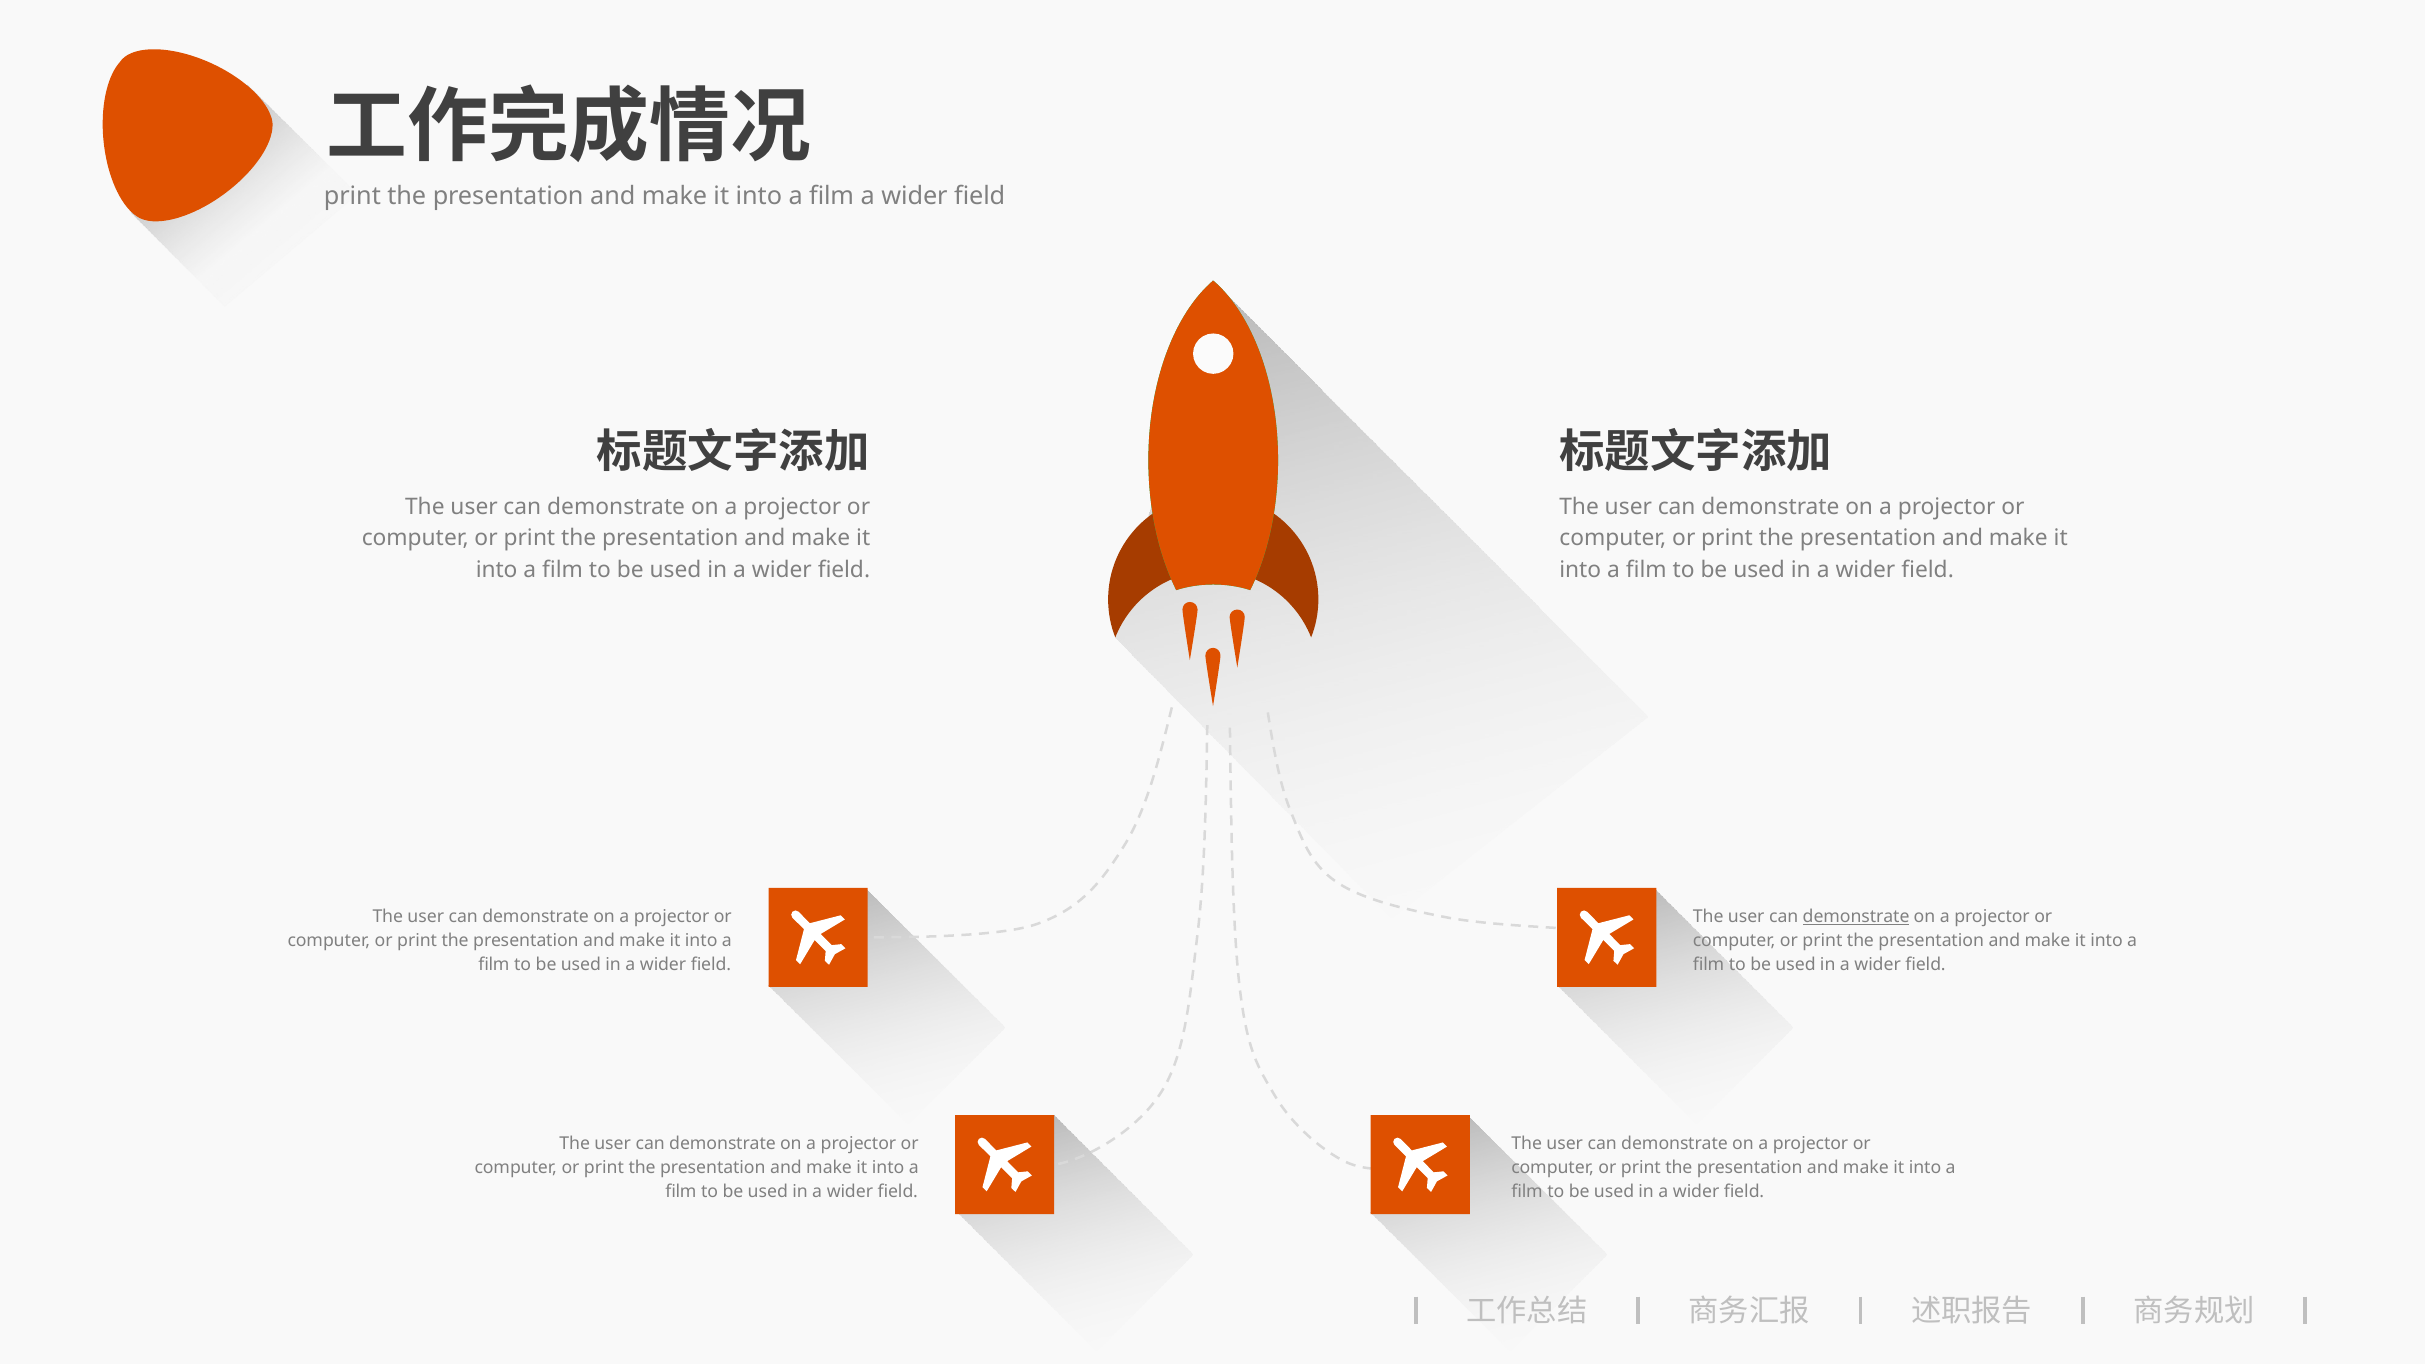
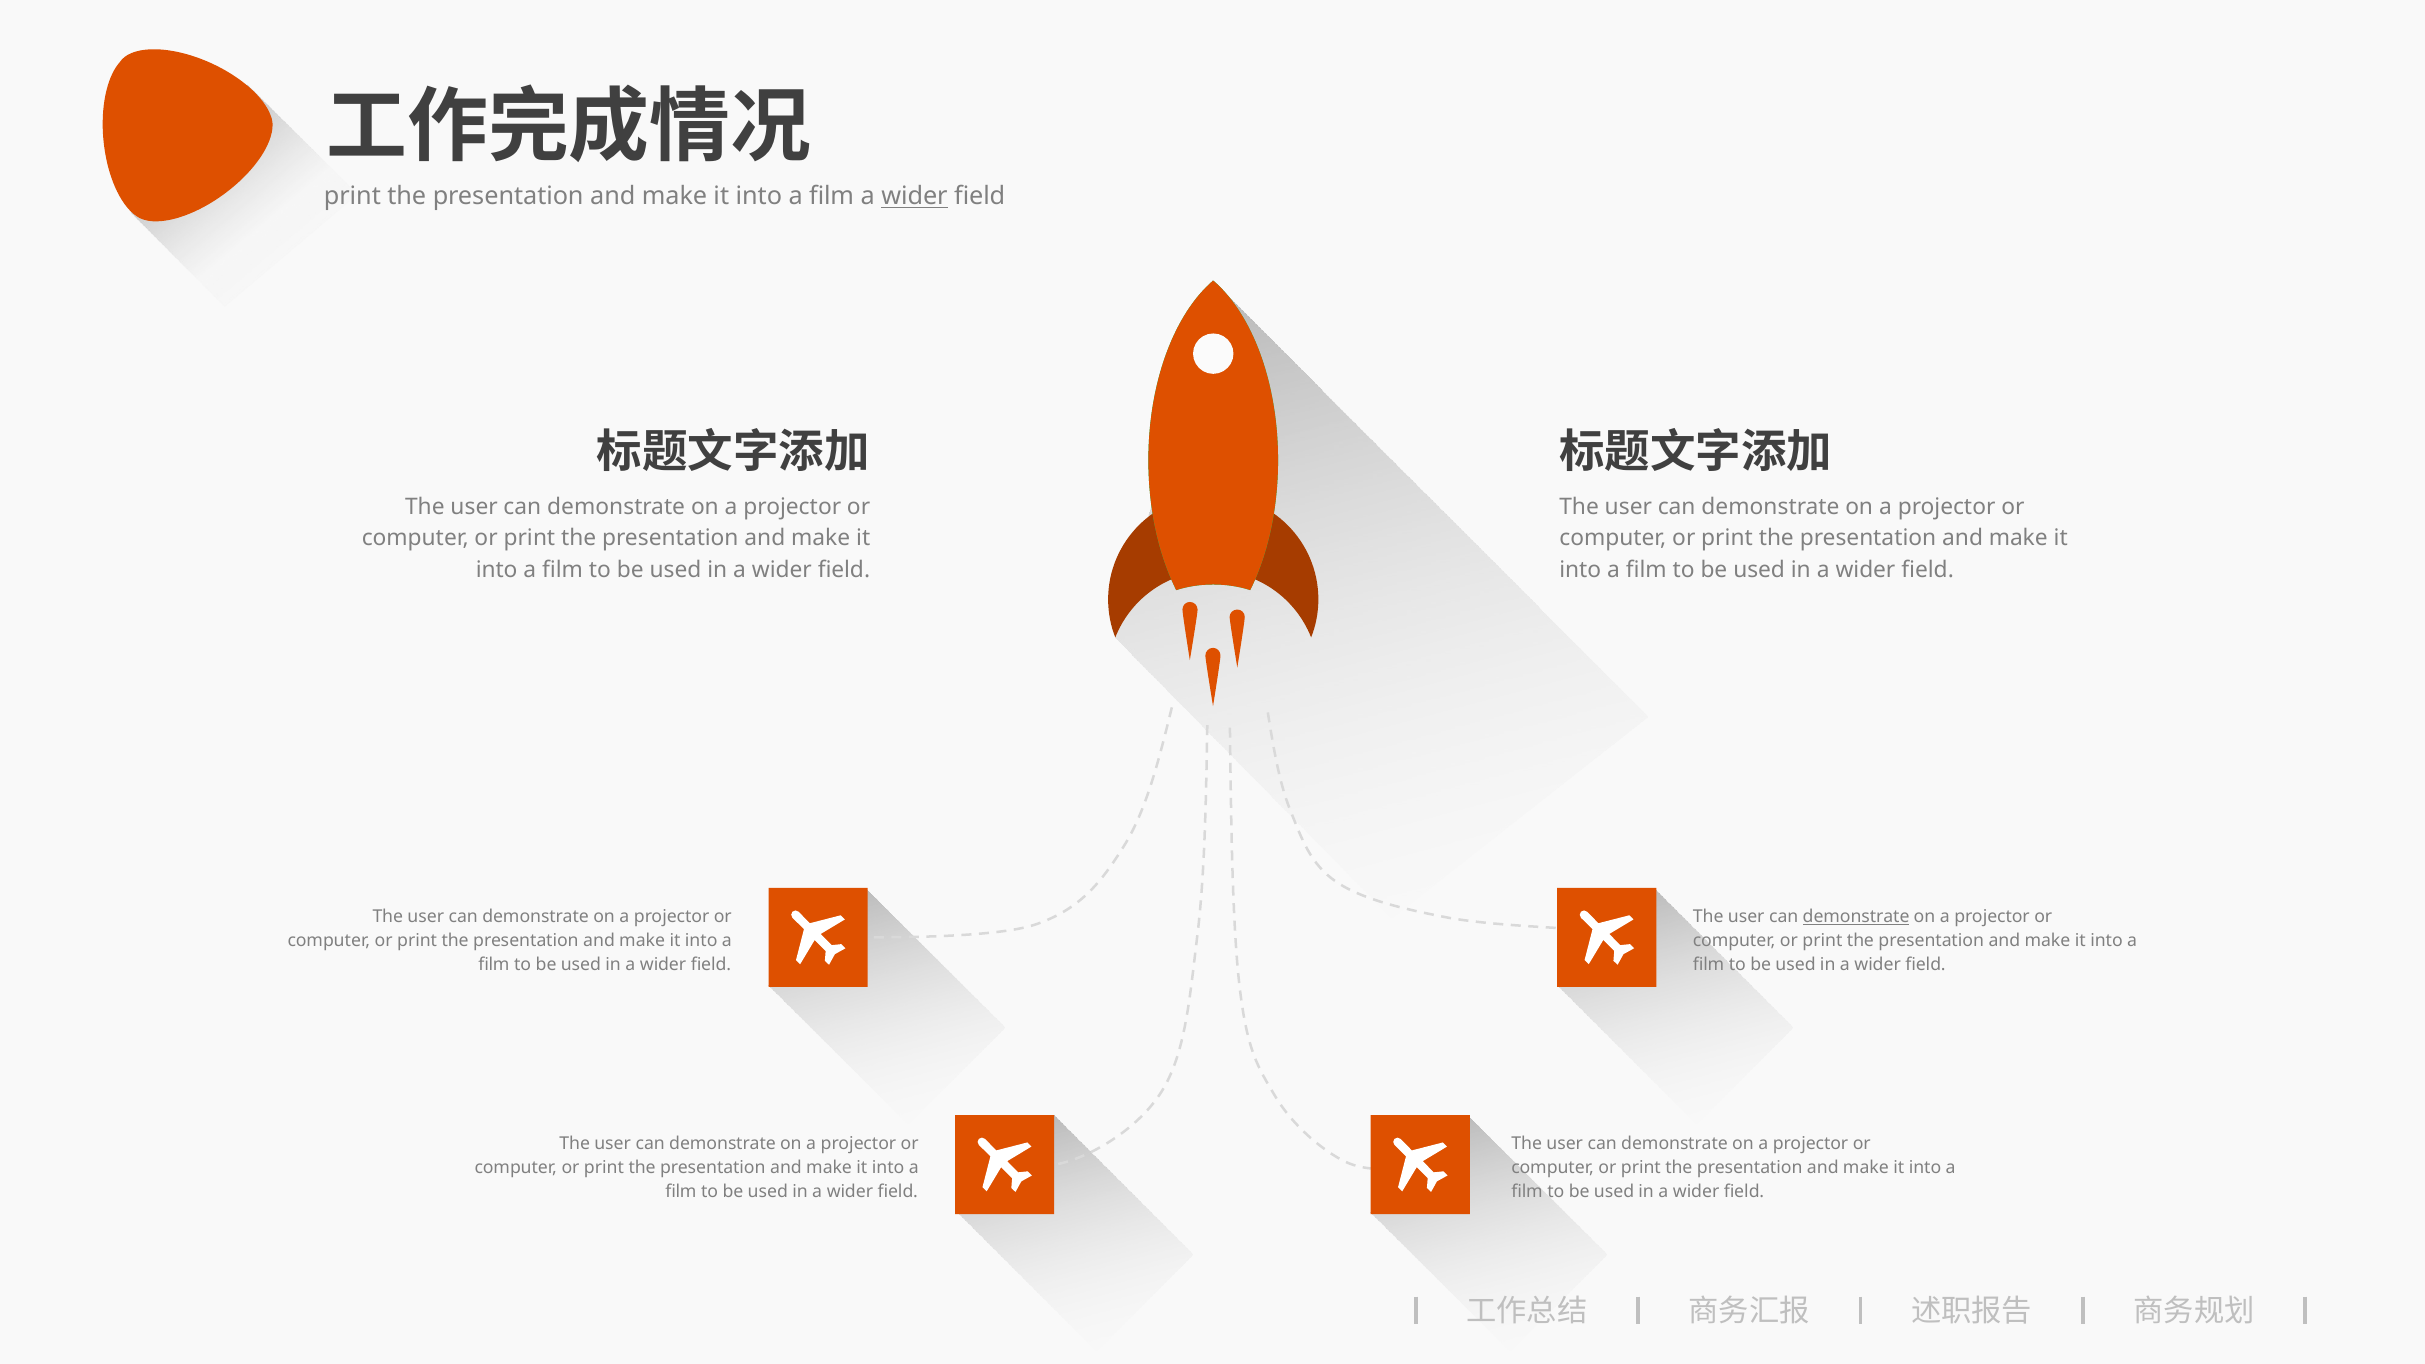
wider underline: none -> present (914, 197)
